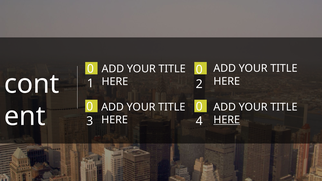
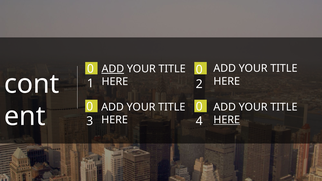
ADD underline: none -> present (113, 69)
